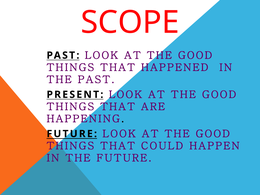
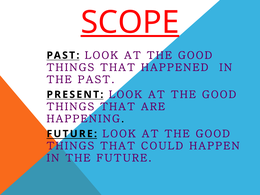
SCOPE underline: none -> present (130, 22)
